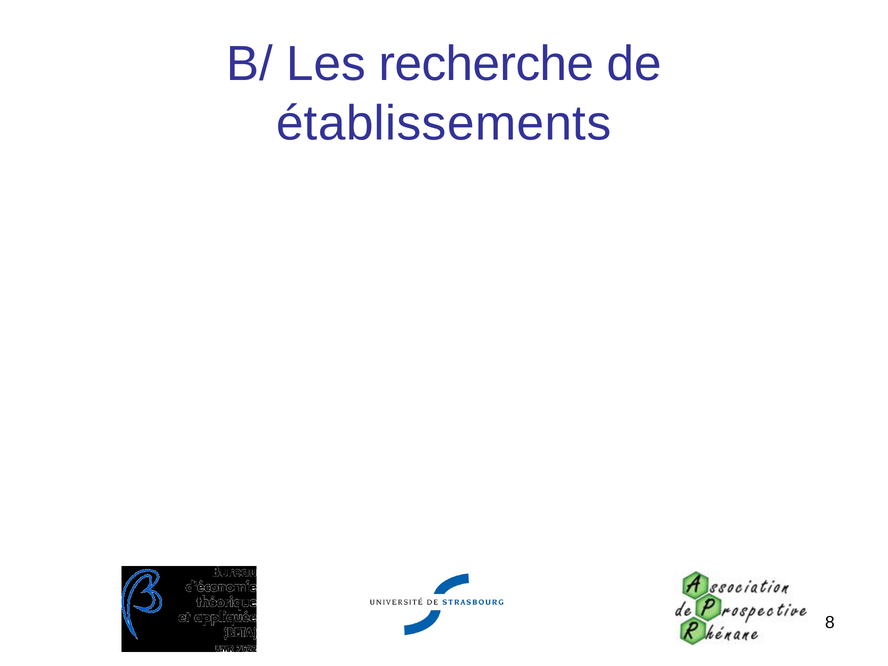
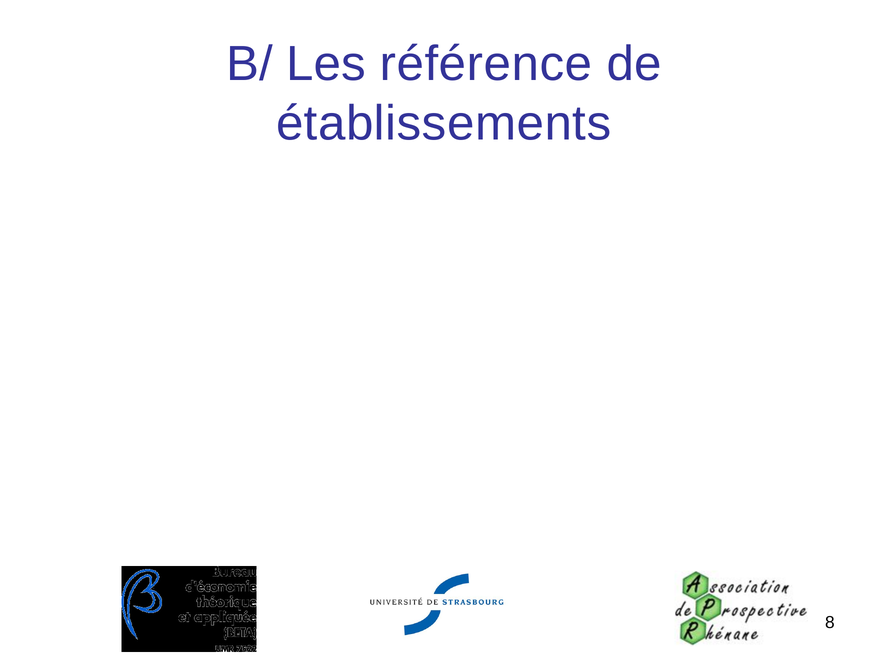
recherche: recherche -> référence (486, 64)
